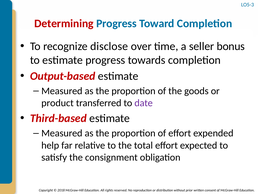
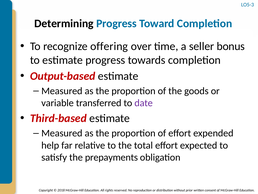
Determining colour: red -> black (64, 23)
disclose: disclose -> offering (109, 46)
product: product -> variable (58, 103)
consignment: consignment -> prepayments (111, 157)
